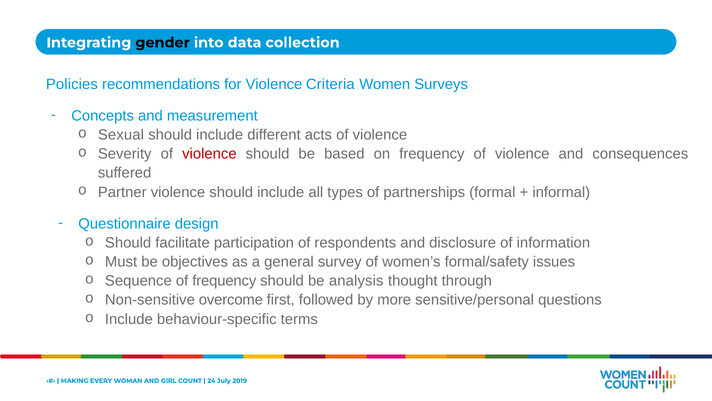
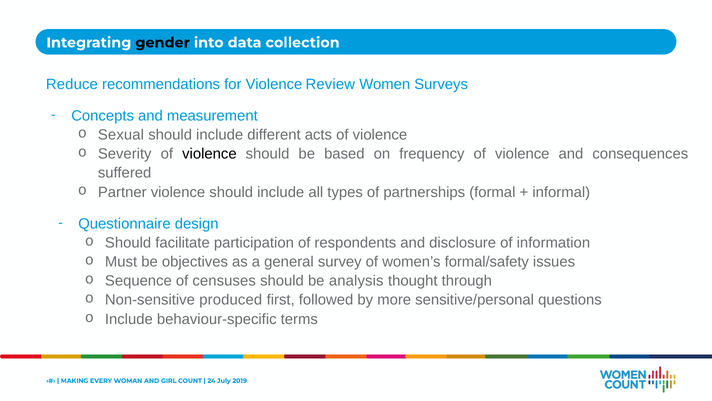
Policies: Policies -> Reduce (72, 84)
Criteria: Criteria -> Review (330, 84)
violence colour: red -> black (209, 154)
of frequency: frequency -> censuses (224, 281)
overcome: overcome -> produced (231, 300)
